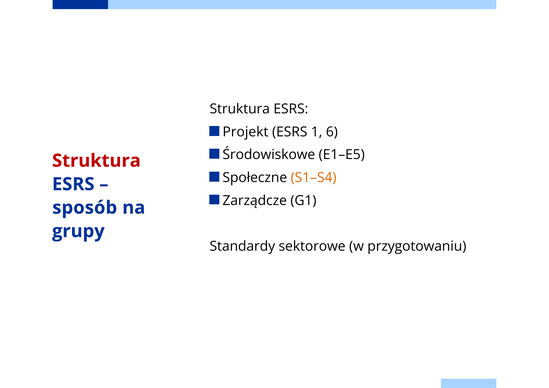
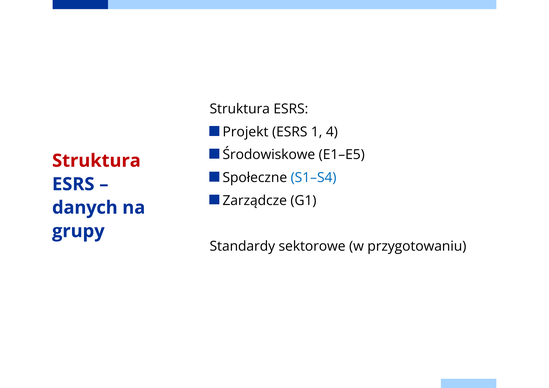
6: 6 -> 4 (332, 132)
S1–S4 colour: orange -> blue (314, 178)
sposób: sposób -> danych (85, 208)
